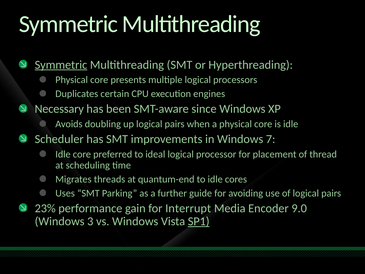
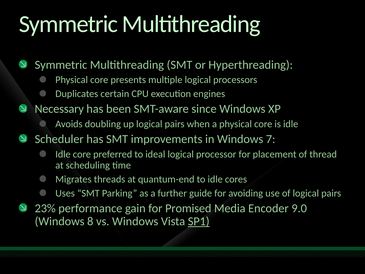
Symmetric underline: present -> none (61, 65)
Interrupt: Interrupt -> Promised (188, 208)
3: 3 -> 8 (90, 221)
